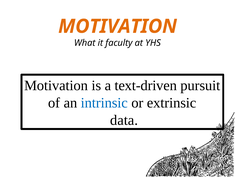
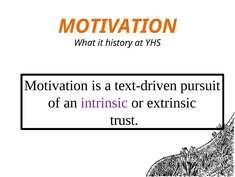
faculty: faculty -> history (119, 43)
intrinsic colour: blue -> purple (104, 102)
data: data -> trust (124, 120)
